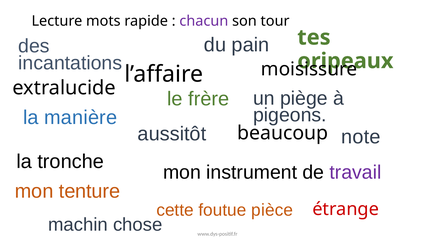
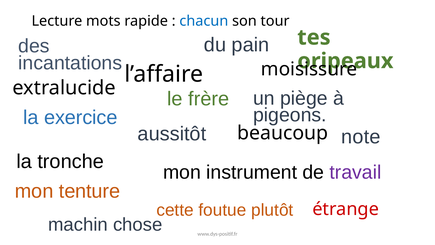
chacun colour: purple -> blue (204, 21)
manière: manière -> exercice (81, 117)
pièce: pièce -> plutôt (272, 210)
